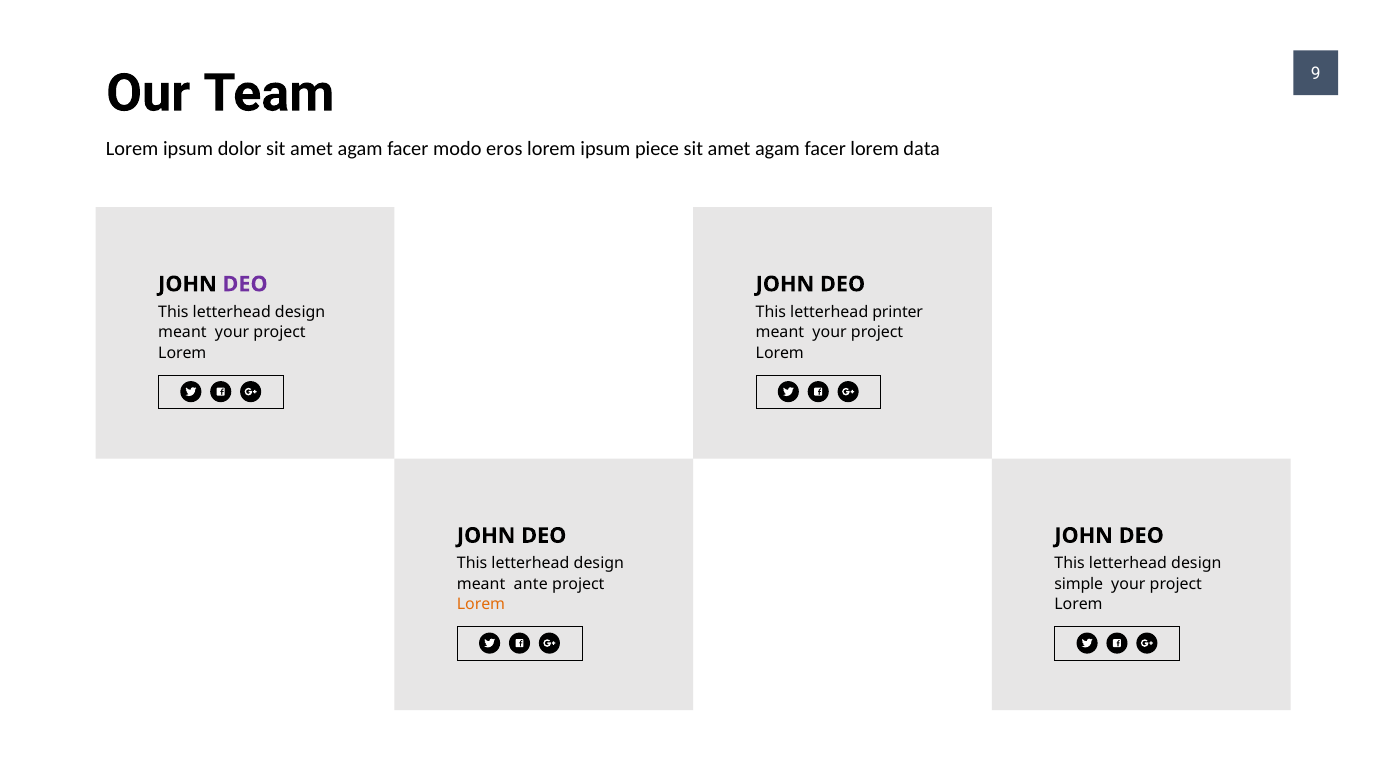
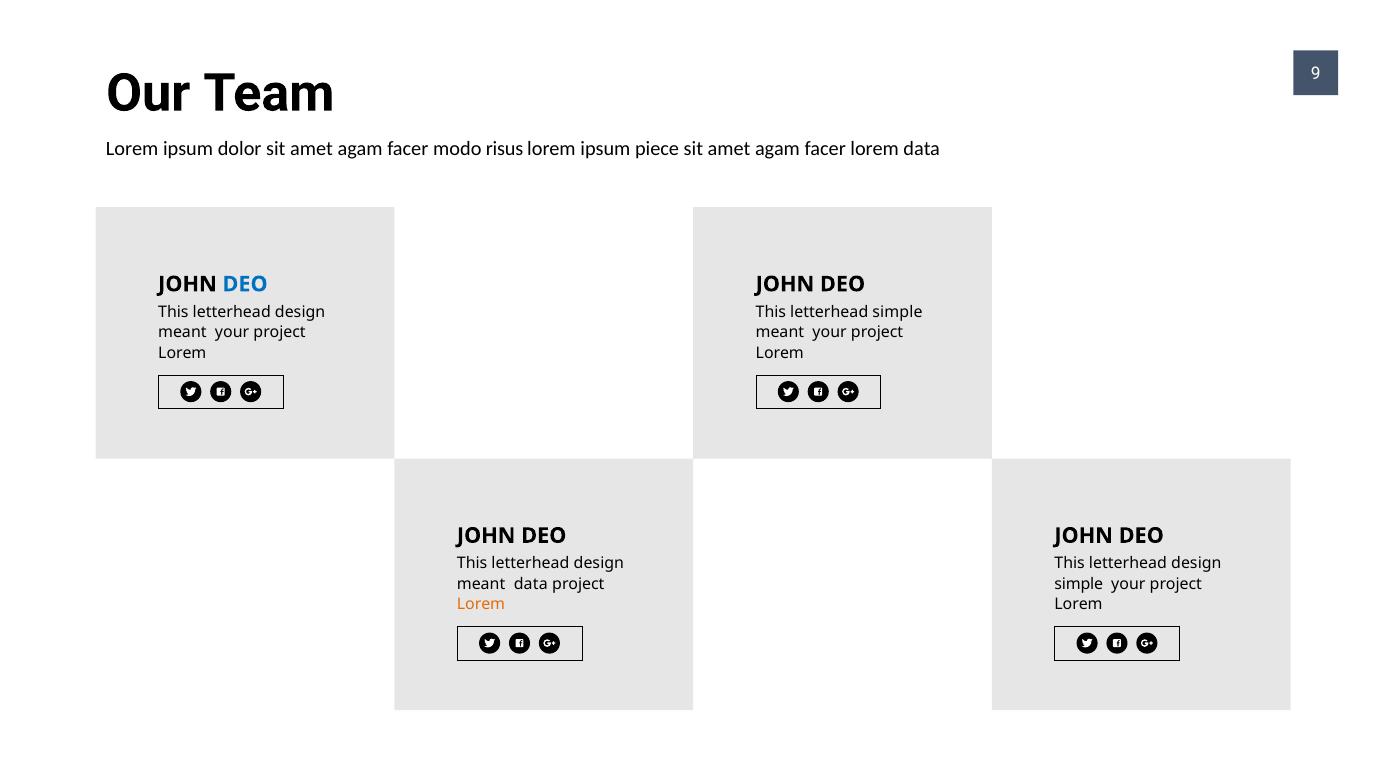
eros: eros -> risus (504, 148)
DEO colour: purple -> blue (245, 284)
letterhead printer: printer -> simple (898, 312)
meant ante: ante -> data (531, 584)
